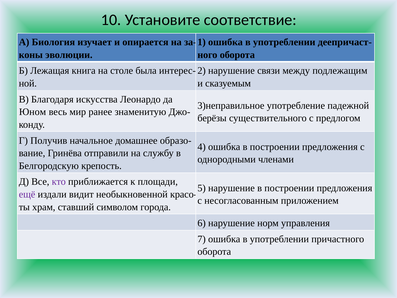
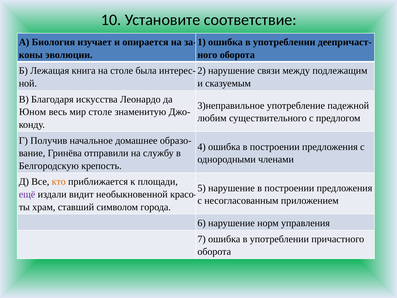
мир ранее: ранее -> столе (100, 112)
берёзы: берёзы -> любим (212, 118)
кто colour: purple -> orange (59, 182)
